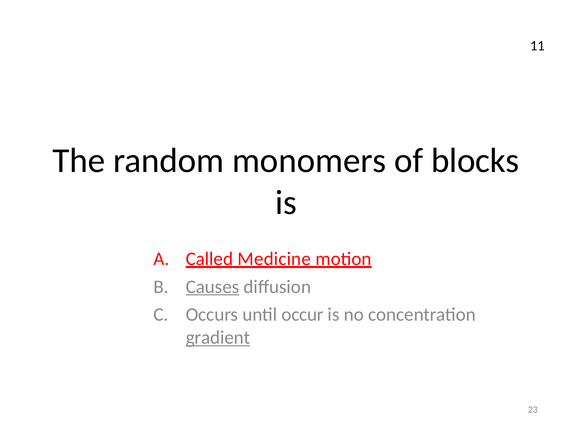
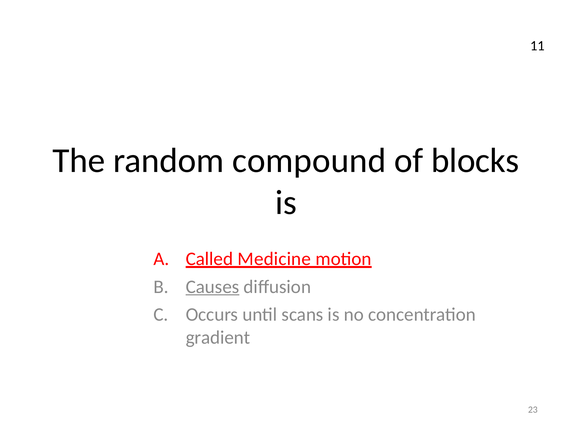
monomers: monomers -> compound (309, 161)
occur: occur -> scans (303, 315)
gradient underline: present -> none (218, 338)
